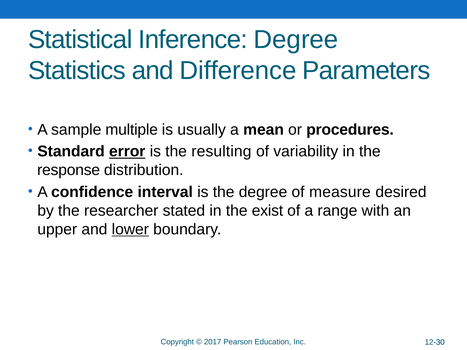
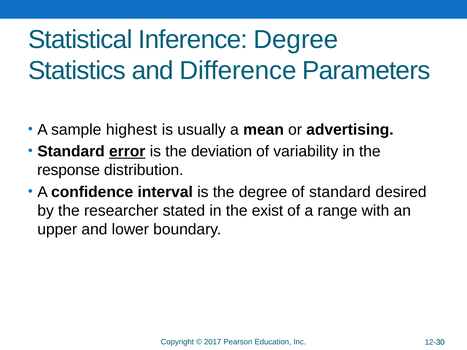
multiple: multiple -> highest (132, 130)
procedures: procedures -> advertising (350, 130)
resulting: resulting -> deviation (222, 152)
of measure: measure -> standard (340, 192)
lower underline: present -> none (130, 229)
